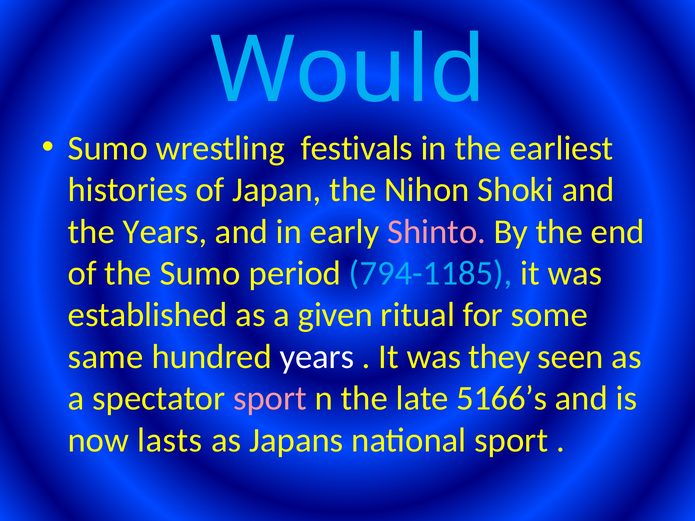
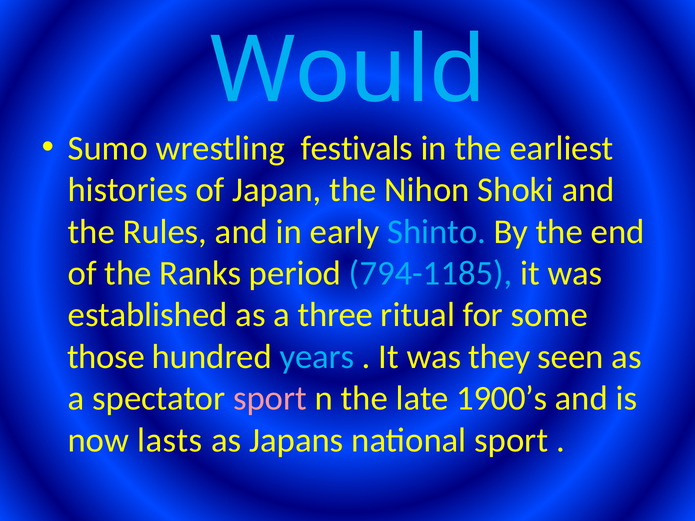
the Years: Years -> Rules (165, 232)
Shinto colour: pink -> light blue (437, 232)
the Sumo: Sumo -> Ranks (200, 273)
given: given -> three (335, 315)
same: same -> those (106, 357)
years colour: white -> light blue (317, 357)
5166’s: 5166’s -> 1900’s (502, 399)
